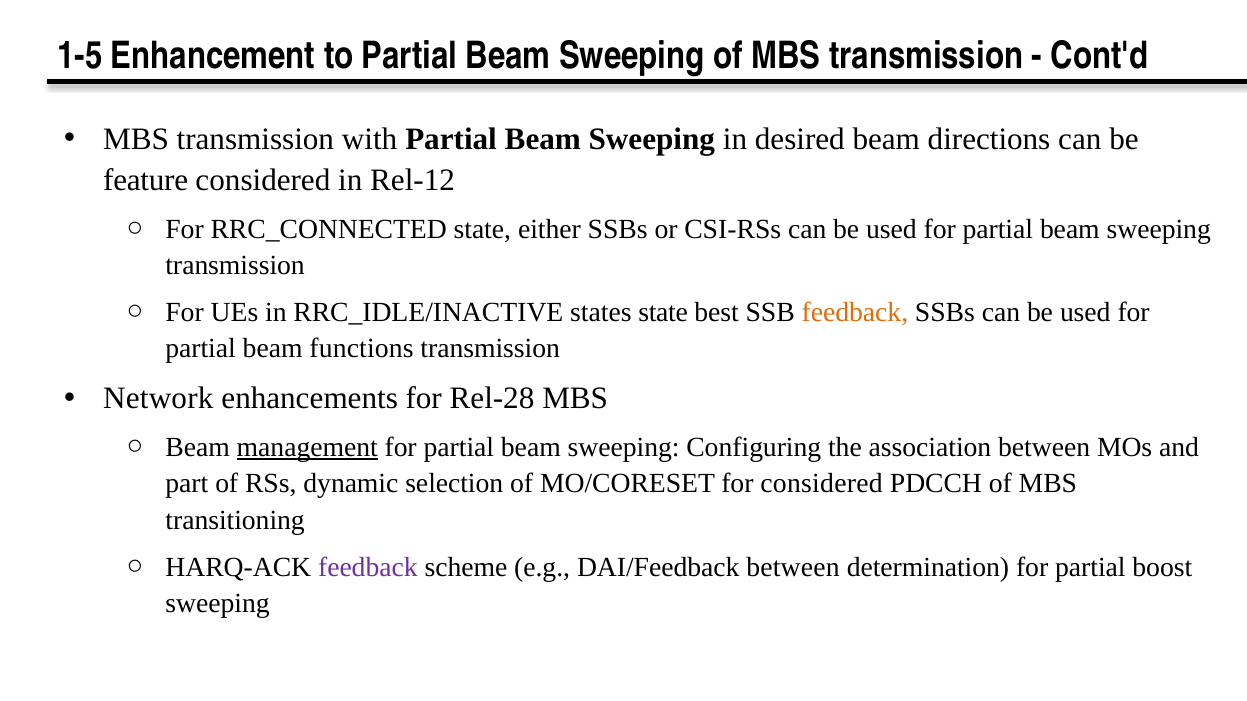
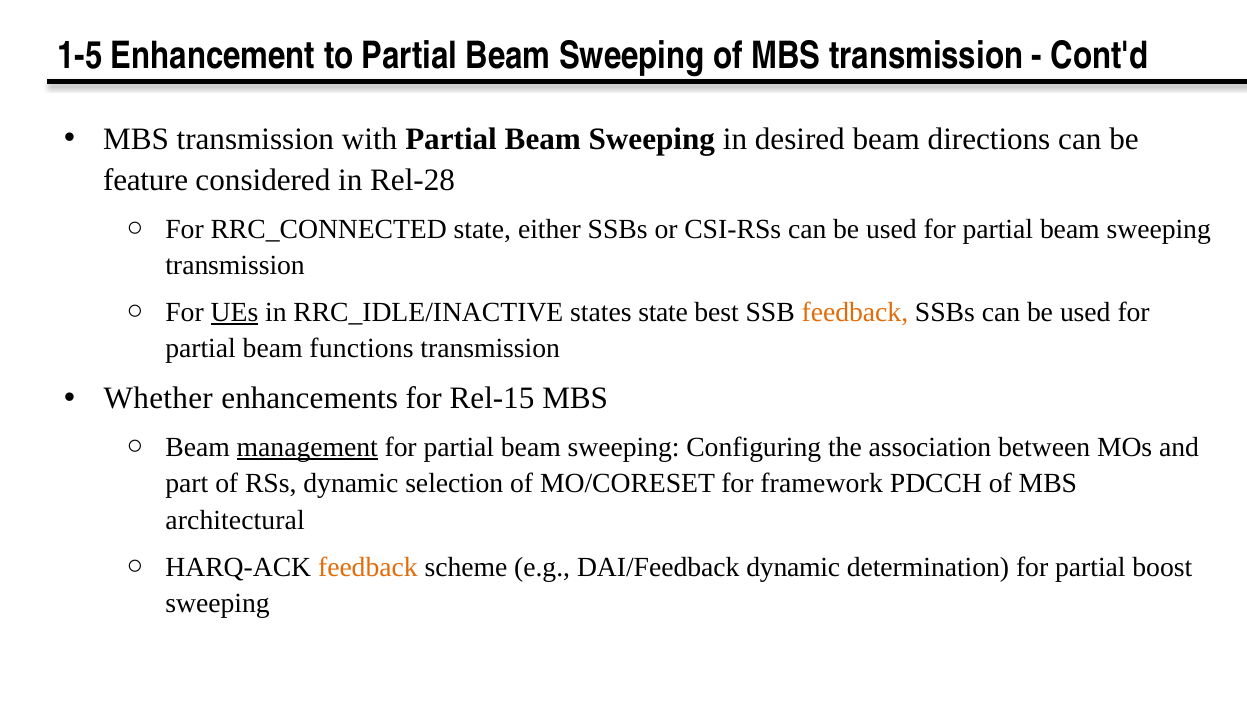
Rel-12: Rel-12 -> Rel-28 (413, 180)
UEs underline: none -> present (234, 312)
Network: Network -> Whether (158, 399)
Rel-28: Rel-28 -> Rel-15 (492, 399)
for considered: considered -> framework (822, 484)
transitioning: transitioning -> architectural (235, 521)
feedback colour: purple -> orange (368, 567)
DAI/Feedback between: between -> dynamic (793, 567)
